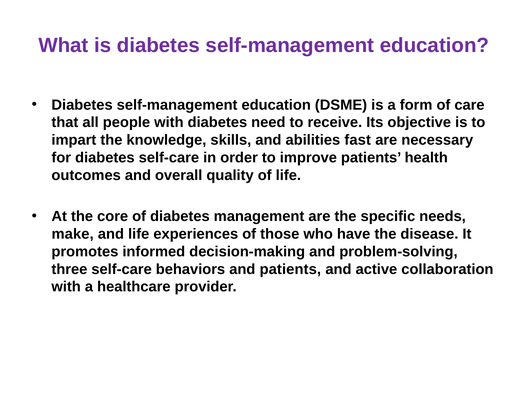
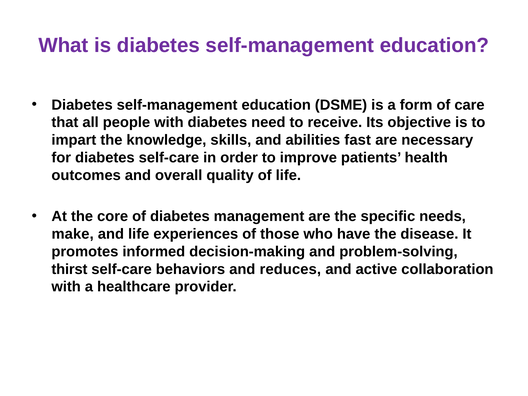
three: three -> thirst (69, 269)
and patients: patients -> reduces (290, 269)
